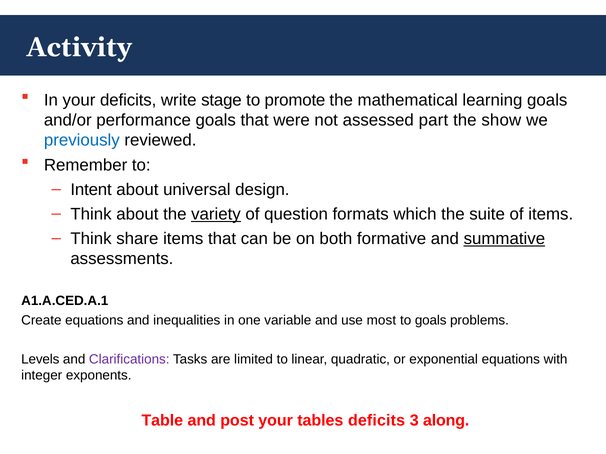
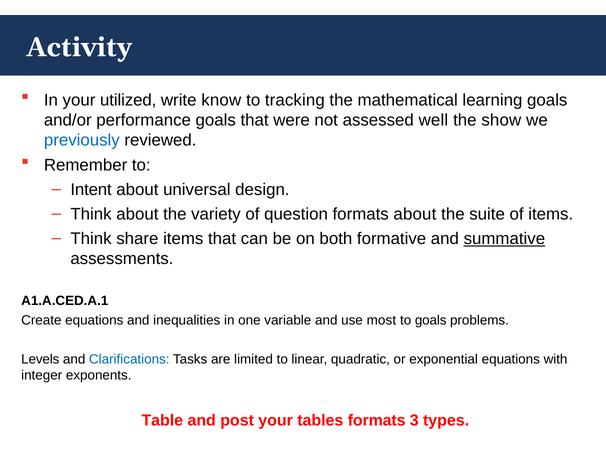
your deficits: deficits -> utilized (128, 100)
stage: stage -> know (221, 100)
promote: promote -> tracking (295, 100)
part: part -> well (433, 120)
variety underline: present -> none (216, 214)
formats which: which -> about (415, 214)
Clarifications colour: purple -> blue (129, 360)
tables deficits: deficits -> formats (377, 421)
along: along -> types (446, 421)
